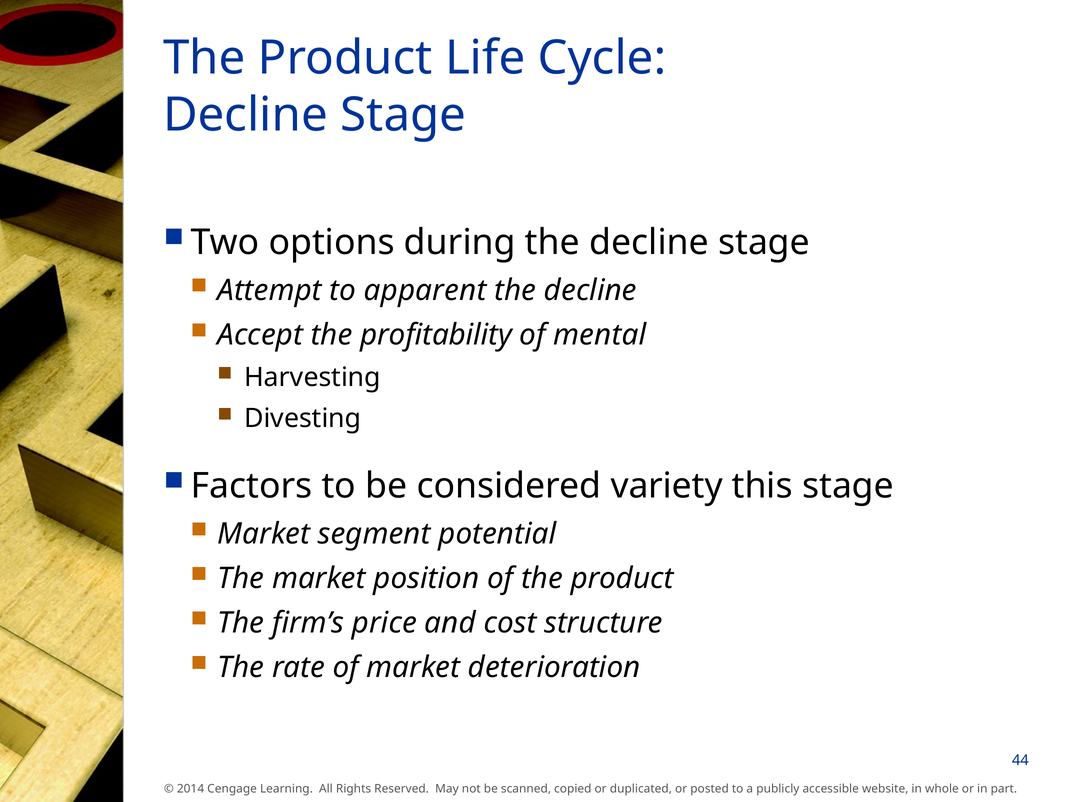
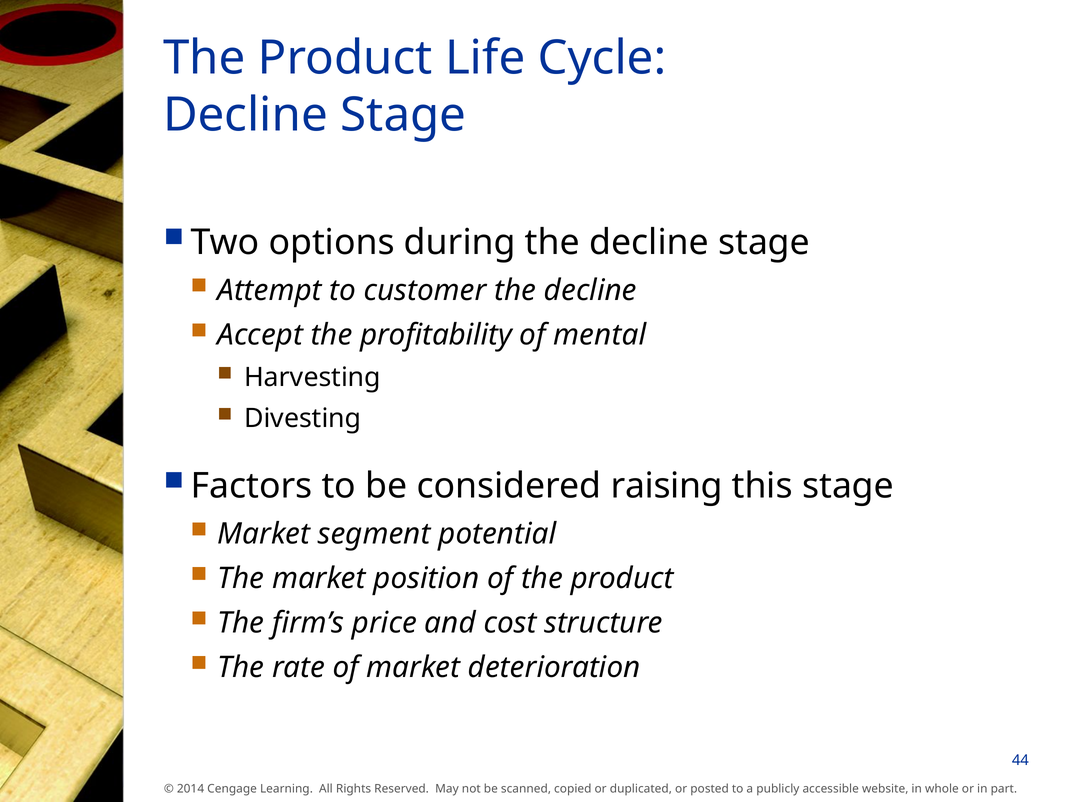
apparent: apparent -> customer (425, 290)
variety: variety -> raising (667, 486)
